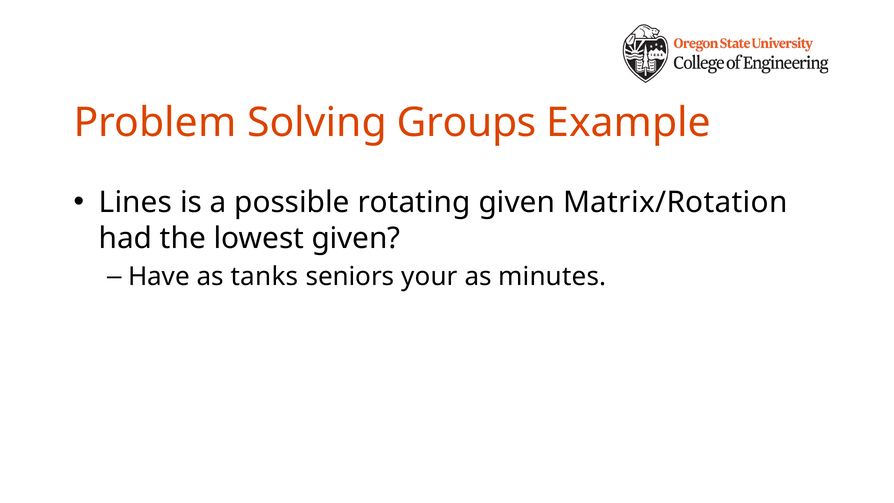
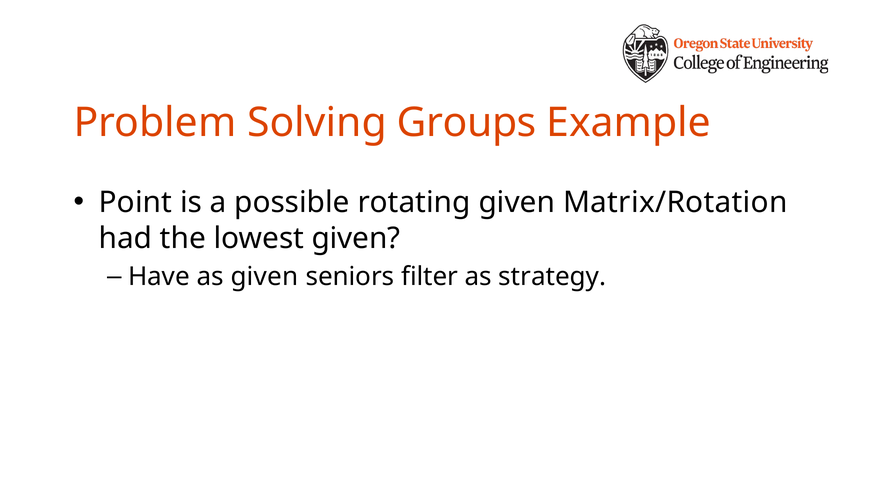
Lines: Lines -> Point (135, 203)
as tanks: tanks -> given (264, 277)
your: your -> filter (430, 277)
minutes: minutes -> strategy (552, 277)
